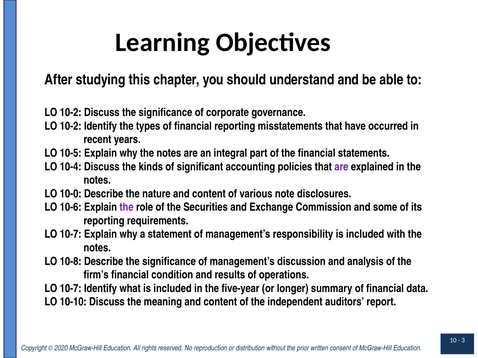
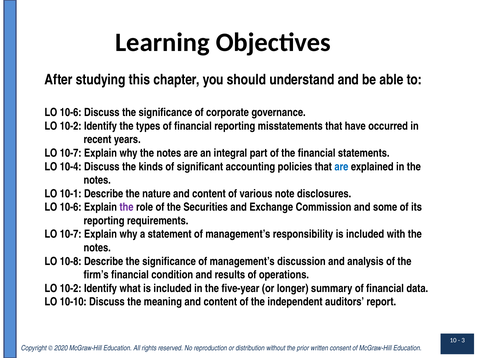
10-2: 10-2 -> 10-6 (71, 113)
10-5: 10-5 -> 10-7 (71, 153)
are colour: purple -> blue (341, 167)
10-0: 10-0 -> 10-1 (71, 194)
10-7: 10-7 -> 10-2 (71, 289)
